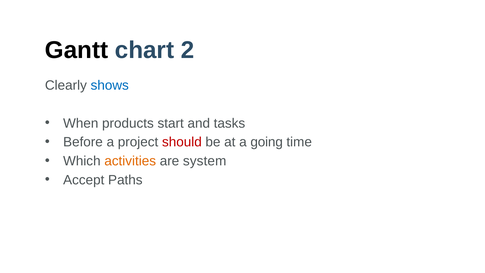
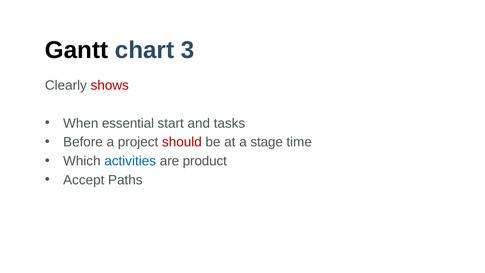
2: 2 -> 3 (188, 50)
shows colour: blue -> red (110, 85)
products: products -> essential (128, 123)
going: going -> stage (267, 142)
activities colour: orange -> blue (130, 161)
system: system -> product (205, 161)
